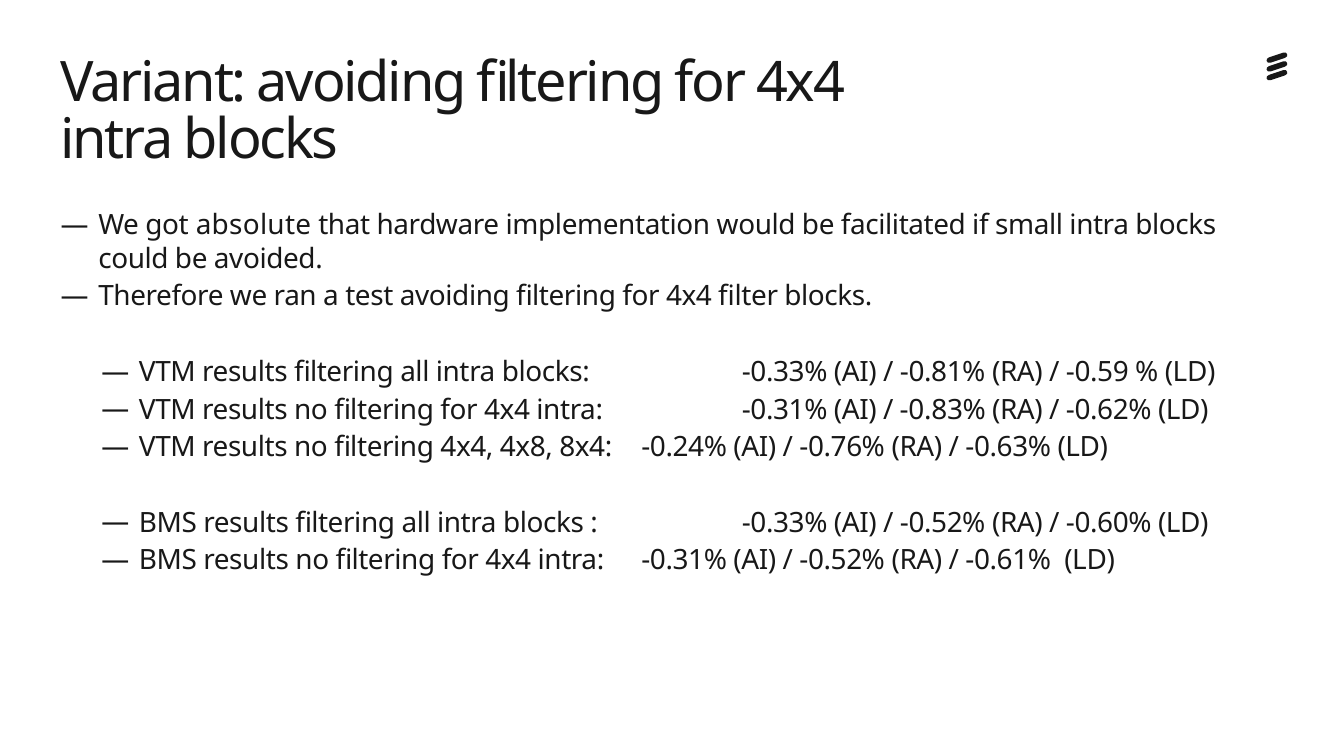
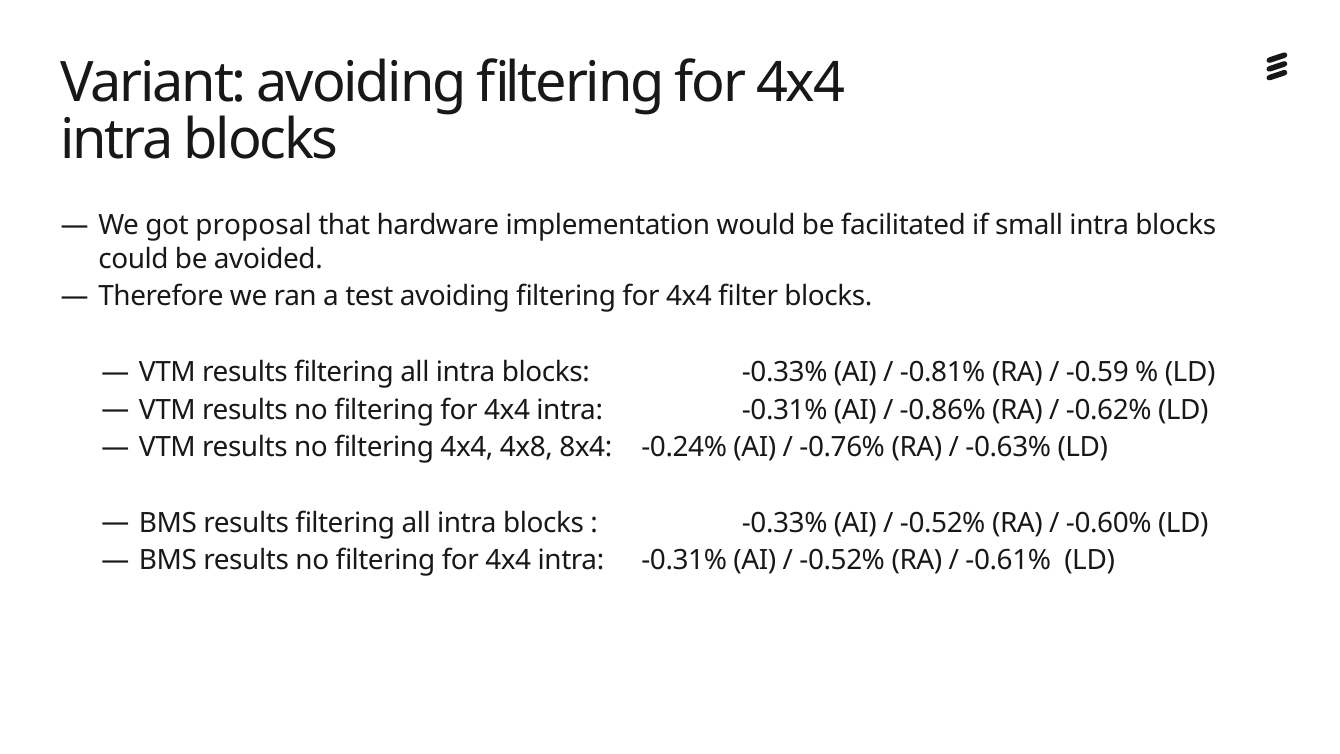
absolute: absolute -> proposal (254, 225)
-0.83%: -0.83% -> -0.86% (943, 410)
